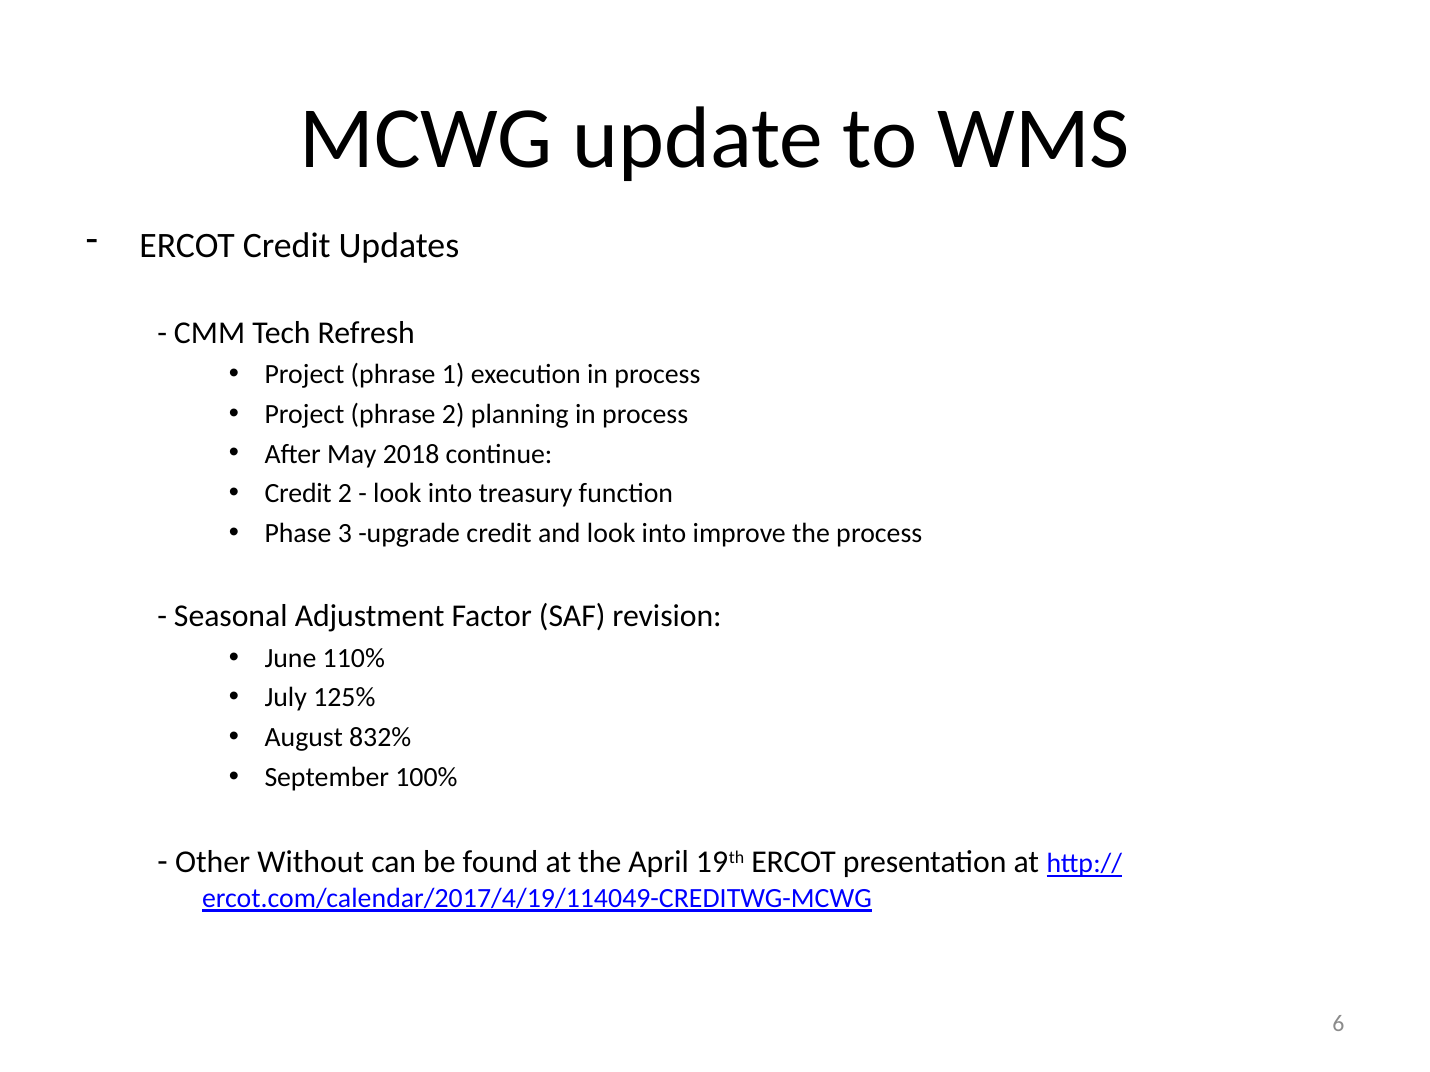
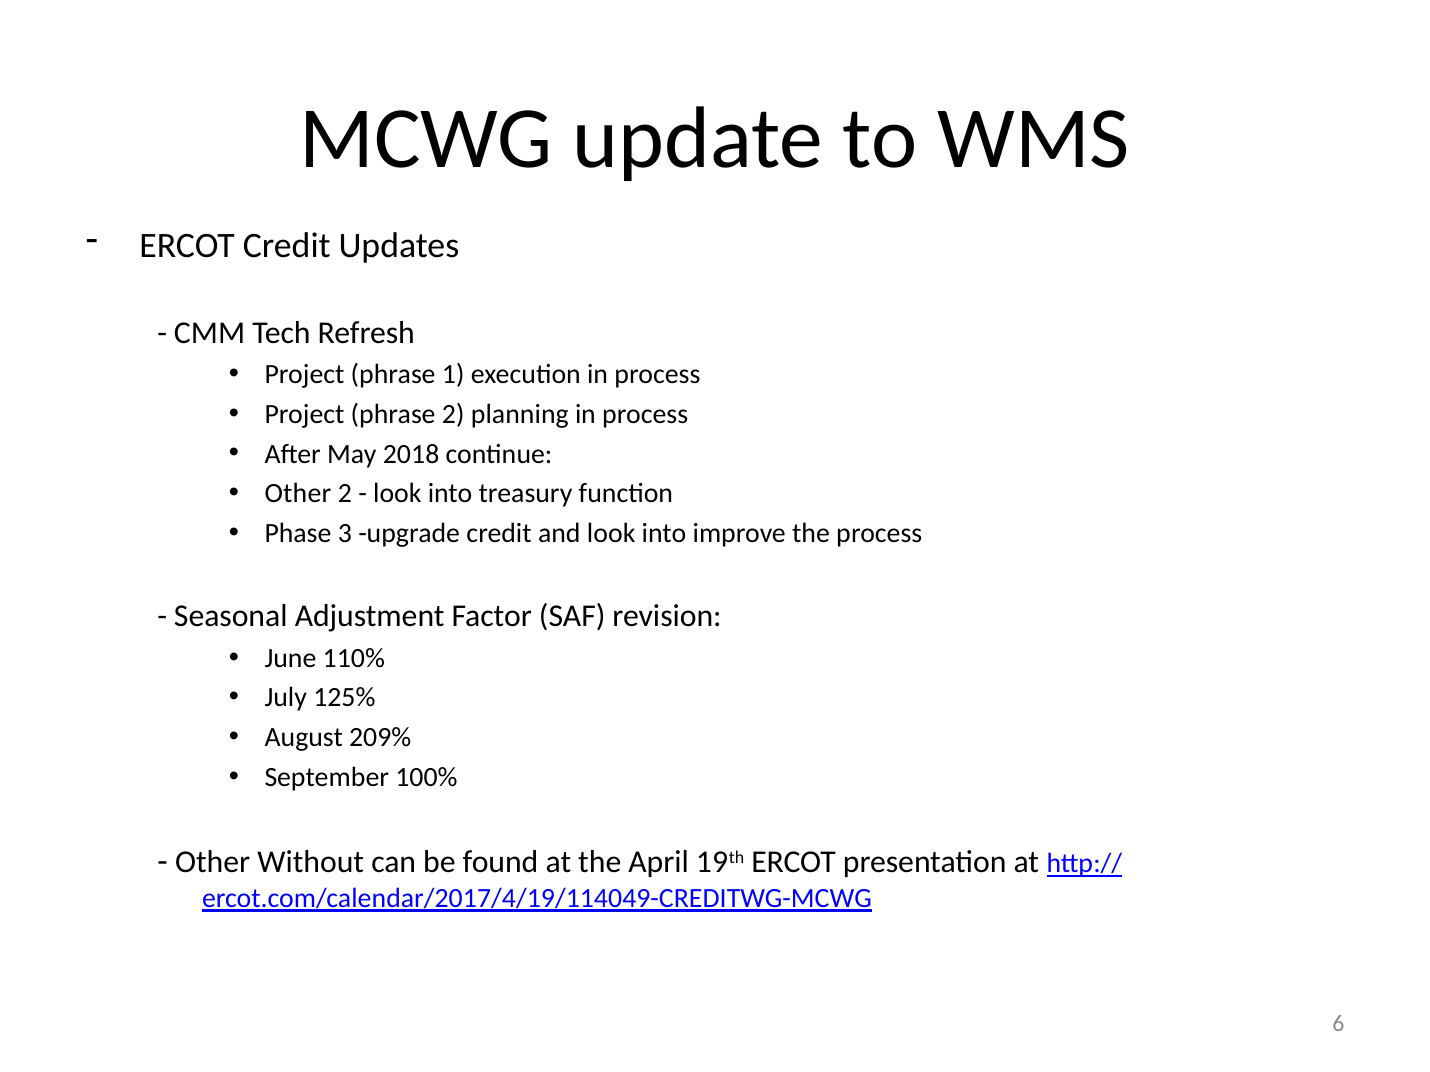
Credit: Credit -> Other (298, 494)
832%: 832% -> 209% (380, 738)
